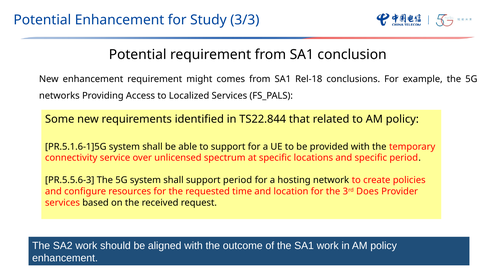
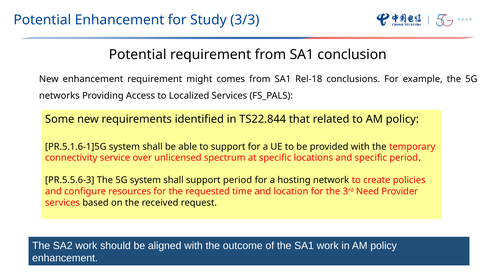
Does: Does -> Need (368, 191)
